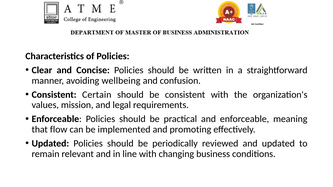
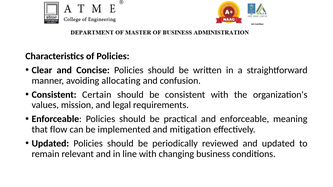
wellbeing: wellbeing -> allocating (121, 81)
promoting: promoting -> mitigation (190, 130)
